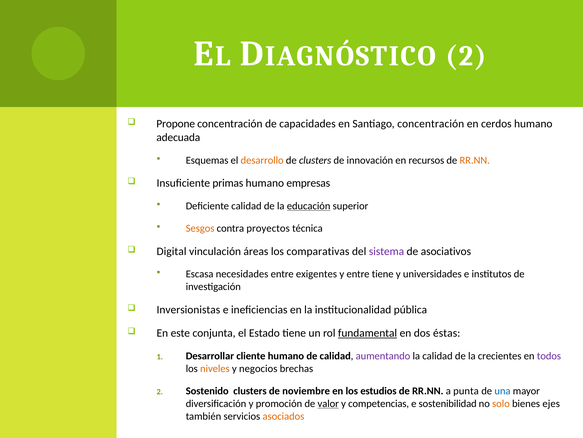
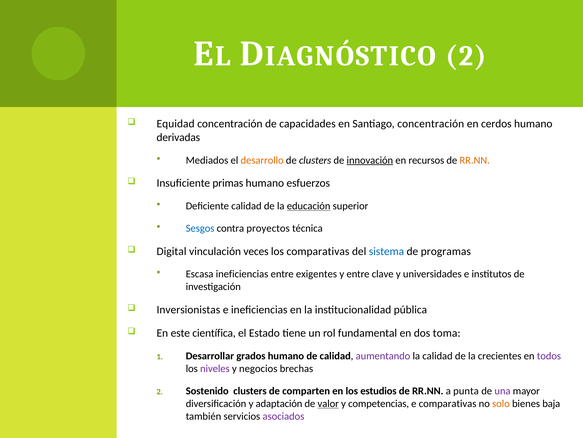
Propone: Propone -> Equidad (176, 124)
adecuada: adecuada -> derivadas (178, 137)
Esquemas: Esquemas -> Mediados (207, 160)
innovación underline: none -> present (370, 160)
empresas: empresas -> esfuerzos (308, 183)
Sesgos colour: orange -> blue (200, 228)
áreas: áreas -> veces (256, 251)
sistema colour: purple -> blue (386, 251)
asociativos: asociativos -> programas (446, 251)
Escasa necesidades: necesidades -> ineficiencias (242, 274)
entre tiene: tiene -> clave (383, 274)
conjunta: conjunta -> científica (214, 332)
fundamental underline: present -> none (368, 332)
éstas: éstas -> toma (447, 332)
cliente: cliente -> grados (251, 355)
niveles colour: orange -> purple (215, 368)
noviembre: noviembre -> comparten (306, 390)
una colour: blue -> purple (502, 390)
promoción: promoción -> adaptación (279, 403)
e sostenibilidad: sostenibilidad -> comparativas (448, 403)
ejes: ejes -> baja (551, 403)
asociados colour: orange -> purple (283, 416)
